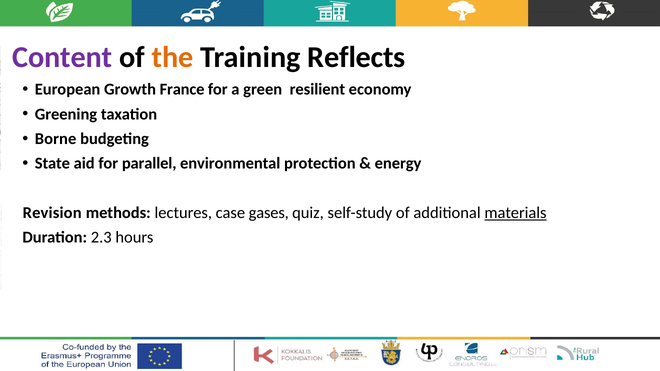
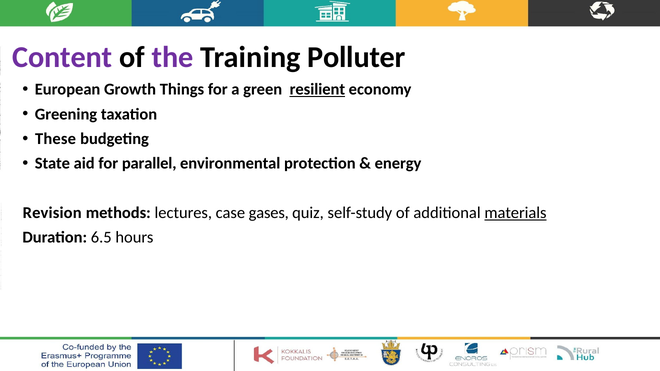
the colour: orange -> purple (173, 57)
Reflects: Reflects -> Polluter (356, 57)
France: France -> Things (182, 90)
resilient underline: none -> present (317, 90)
Borne: Borne -> These (56, 139)
2.3: 2.3 -> 6.5 (101, 238)
